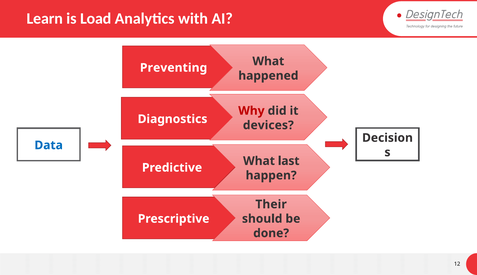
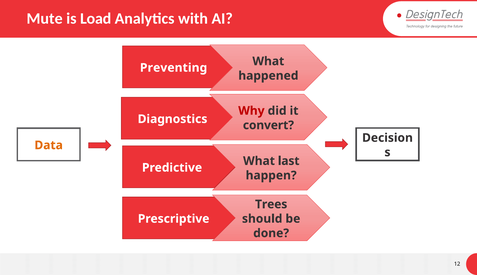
Learn: Learn -> Mute (45, 19)
devices: devices -> convert (268, 125)
Data colour: blue -> orange (49, 145)
Their: Their -> Trees (271, 204)
